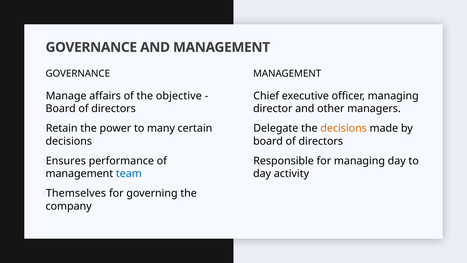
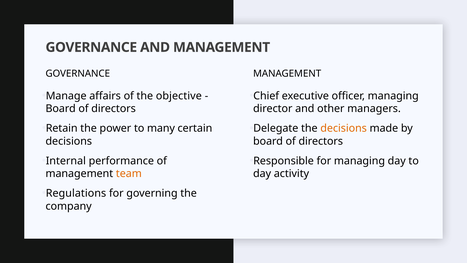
Ensures: Ensures -> Internal (66, 161)
team colour: blue -> orange (129, 173)
Themselves: Themselves -> Regulations (76, 193)
